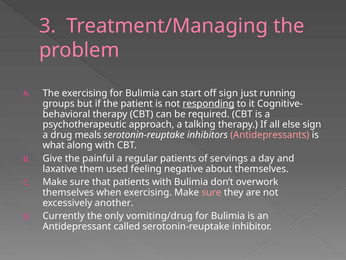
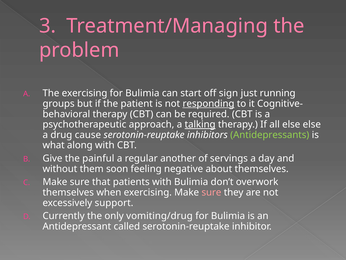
talking underline: none -> present (200, 124)
else sign: sign -> else (312, 124)
meals: meals -> cause (88, 135)
Antidepressants colour: pink -> light green (270, 135)
regular patients: patients -> another (178, 158)
laxative: laxative -> without (60, 169)
used: used -> soon (117, 169)
another: another -> support (114, 202)
